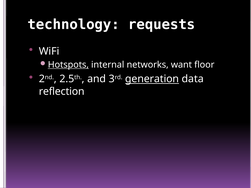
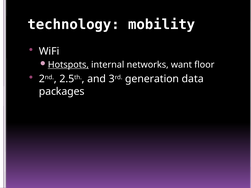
requests: requests -> mobility (162, 25)
generation underline: present -> none (152, 79)
reflection: reflection -> packages (62, 92)
